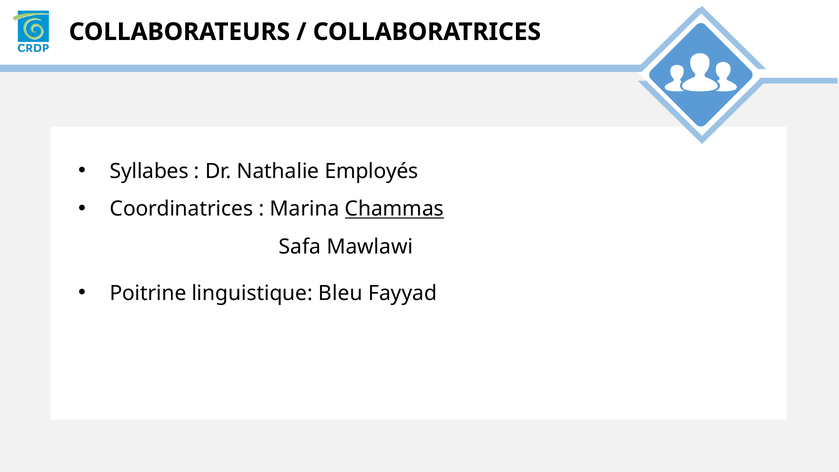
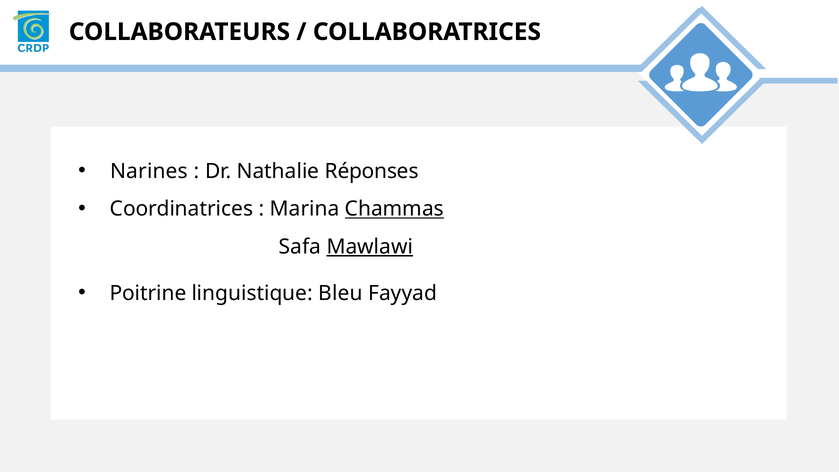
Syllabes: Syllabes -> Narines (149, 171)
Employés: Employés -> Réponses (372, 171)
Mawlawi underline: none -> present (370, 247)
